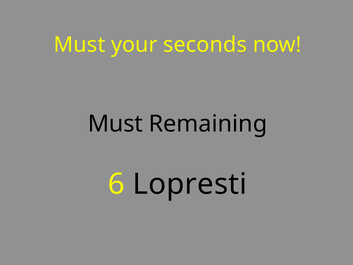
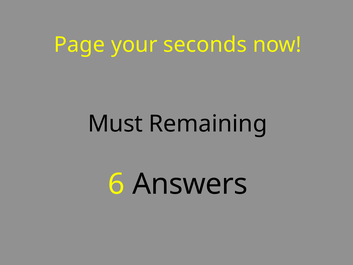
Must: Must -> Page (79, 45)
Lopresti: Lopresti -> Answers (190, 184)
